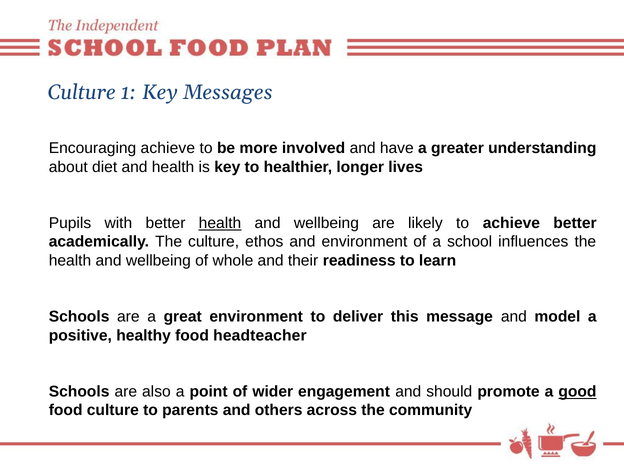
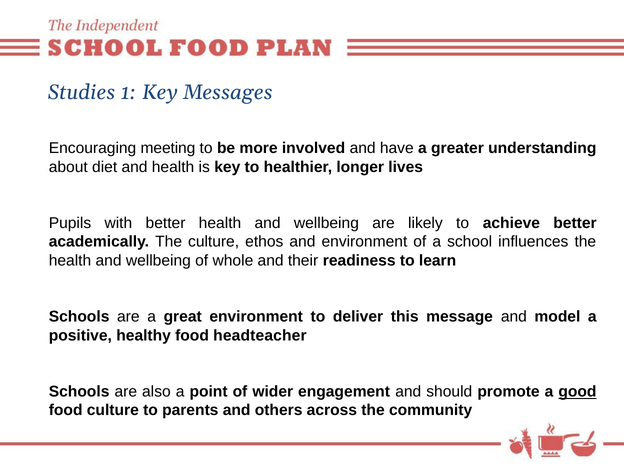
Culture: Culture -> Studies (81, 93)
Encouraging achieve: achieve -> meeting (168, 148)
health underline: present -> none (220, 223)
